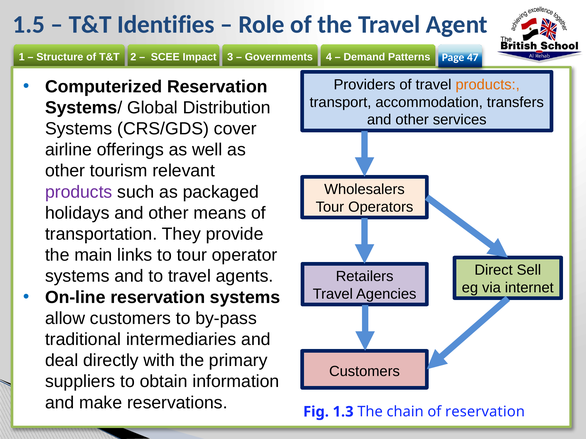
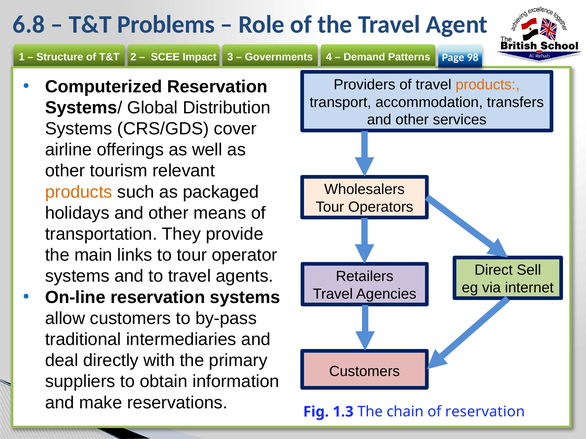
1.5: 1.5 -> 6.8 (29, 25)
Identifies: Identifies -> Problems (166, 25)
47: 47 -> 98 (473, 57)
products colour: purple -> orange (79, 192)
